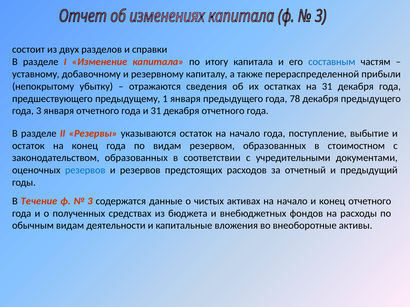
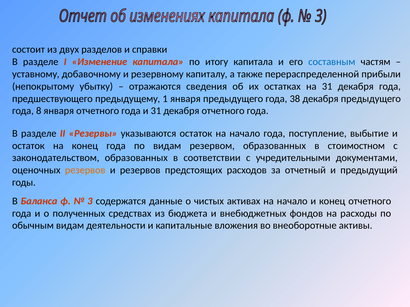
78: 78 -> 38 (295, 99)
года 3: 3 -> 8 (39, 111)
резервов colour: blue -> orange (85, 170)
Течение: Течение -> Баланса (39, 201)
